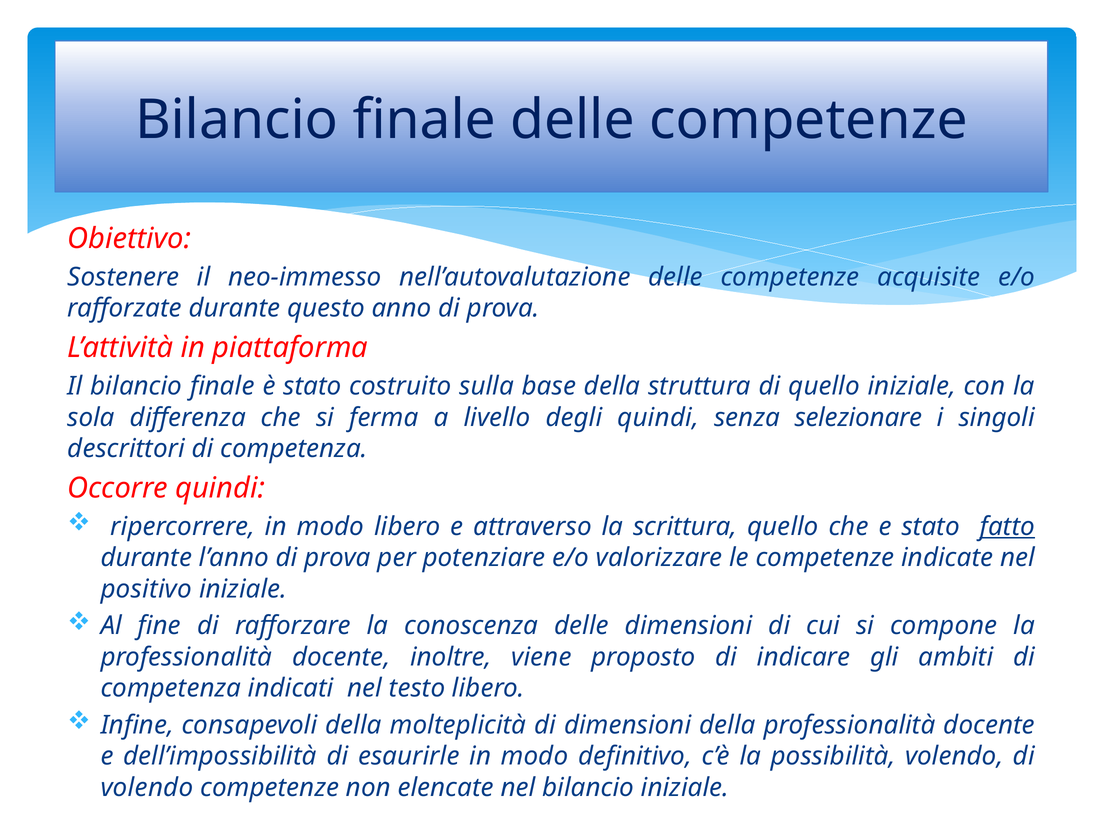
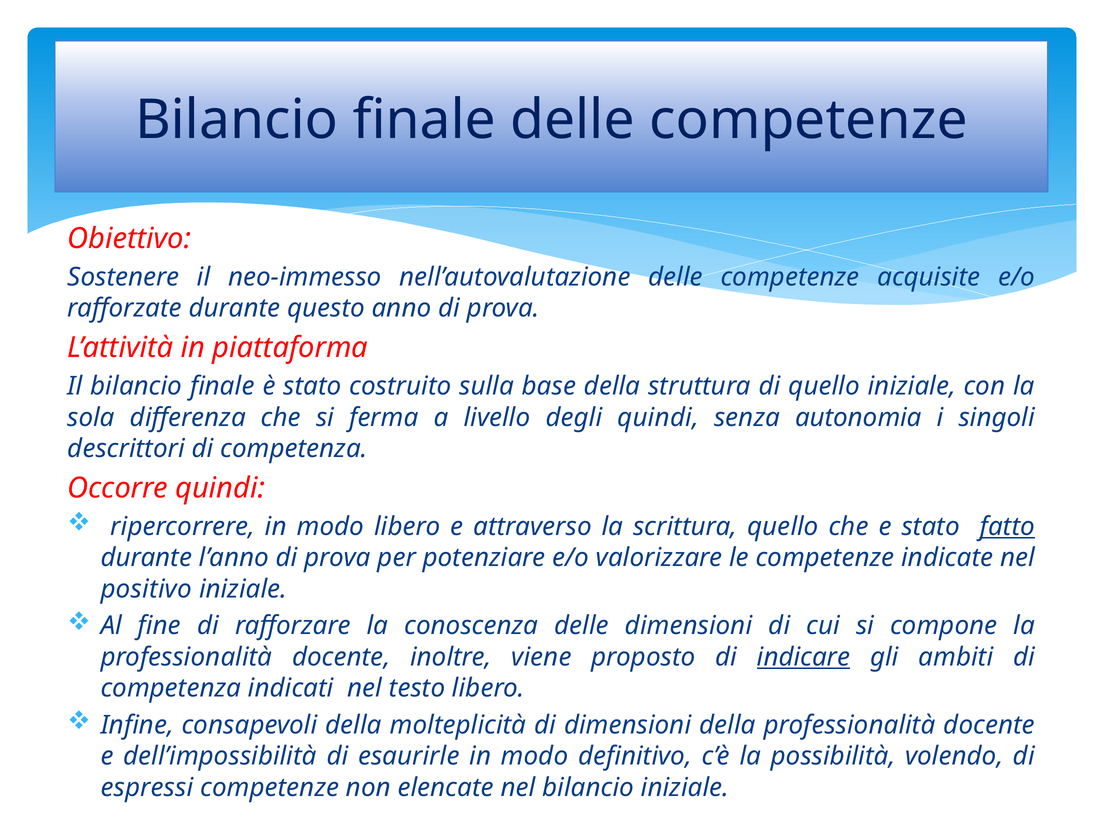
selezionare: selezionare -> autonomia (858, 418)
indicare underline: none -> present (804, 657)
volendo: volendo -> espressi (147, 788)
